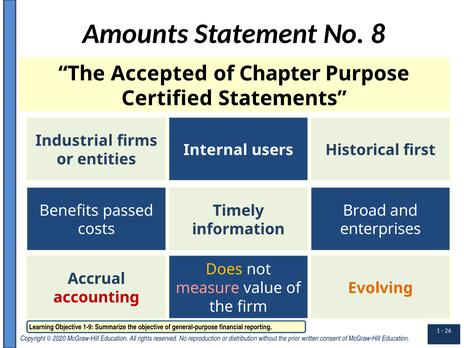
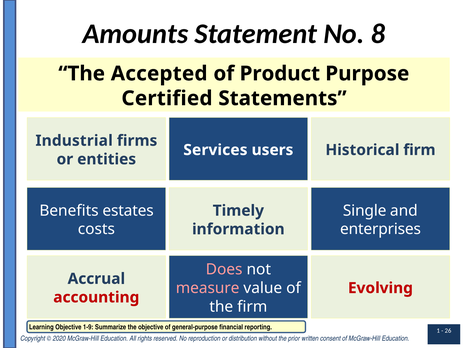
Chapter: Chapter -> Product (280, 74)
Internal: Internal -> Services (215, 150)
Historical first: first -> firm (419, 150)
passed: passed -> estates (128, 211)
Broad: Broad -> Single (365, 211)
Does colour: yellow -> pink (224, 269)
Evolving colour: orange -> red (380, 288)
